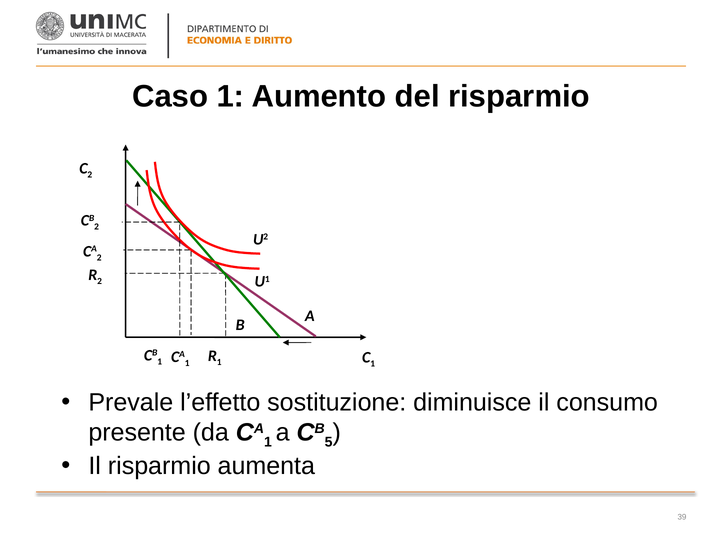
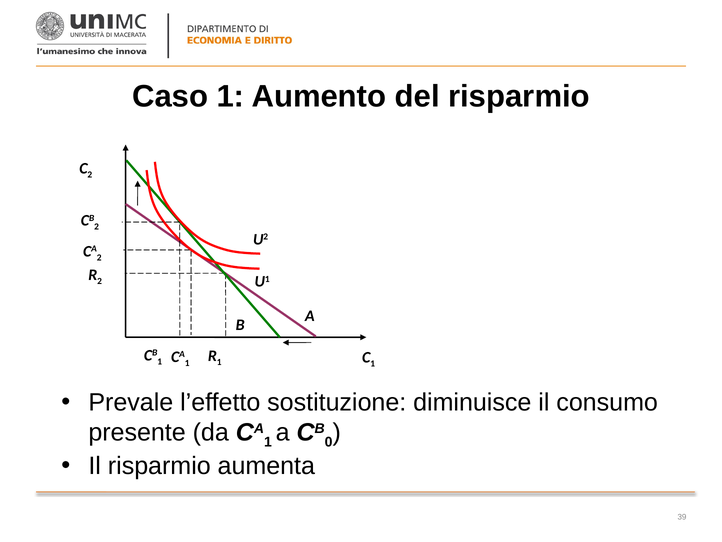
5: 5 -> 0 (329, 442)
